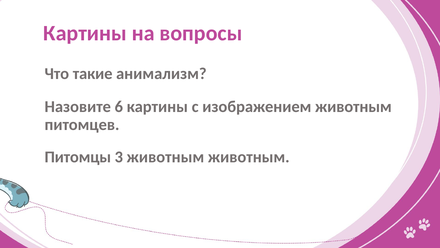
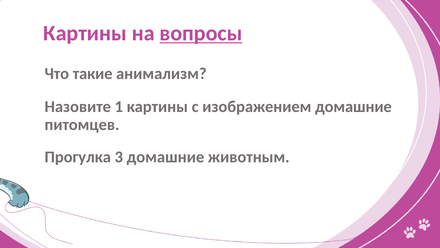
вопросы underline: none -> present (201, 33)
6: 6 -> 1 (119, 107)
изображением животным: животным -> домашние (353, 107)
Питомцы: Питомцы -> Прогулка (78, 157)
3 животным: животным -> домашние (165, 157)
